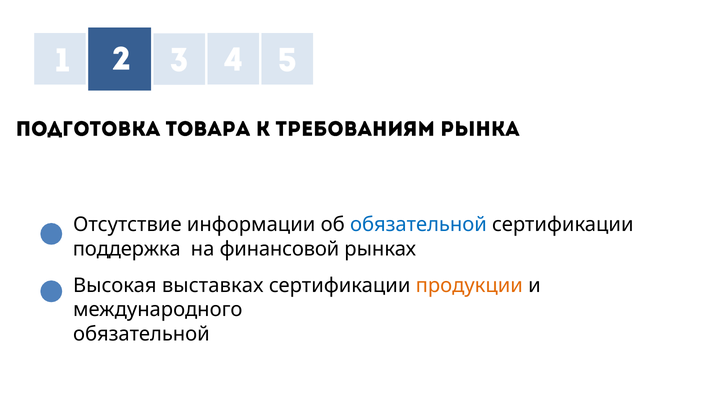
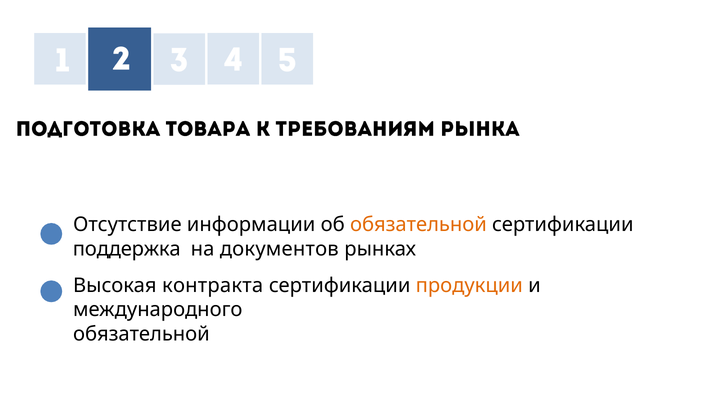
обязательной colour: blue -> orange (418, 225)
финансовой: финансовой -> документов (279, 249)
выставках: выставках -> контракта (213, 285)
